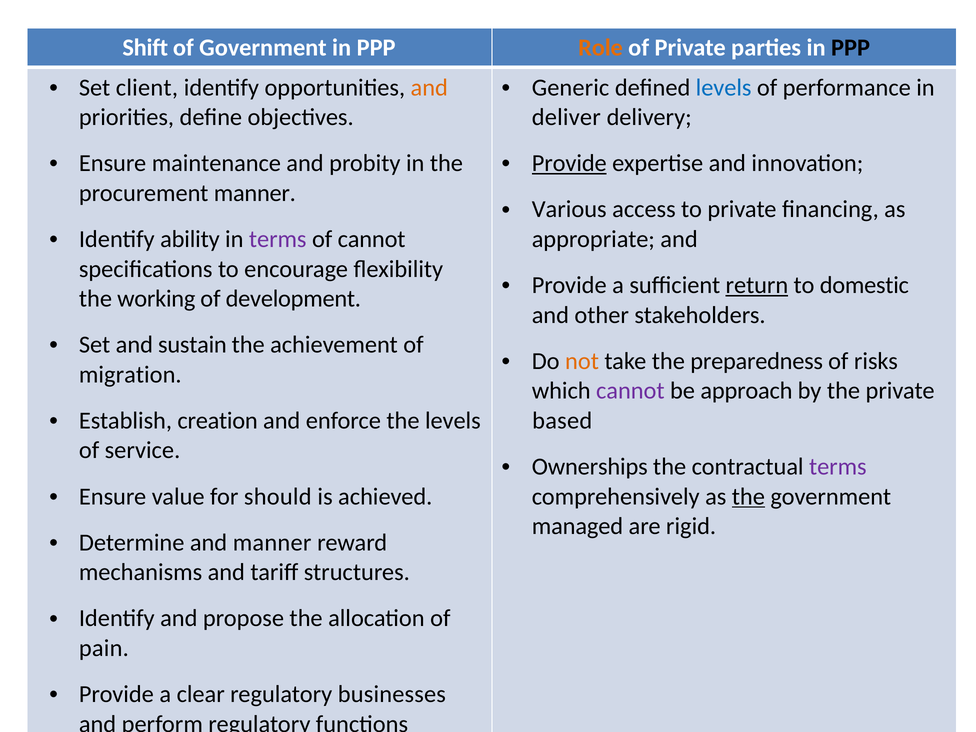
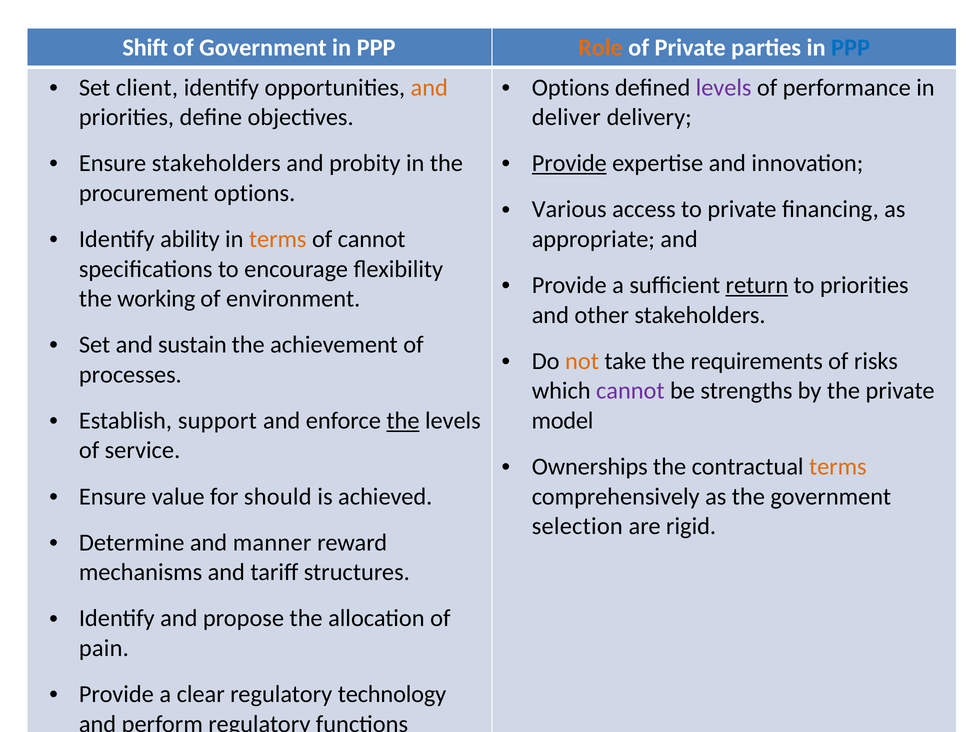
PPP colour: black -> blue (851, 48)
Generic: Generic -> Options (571, 87)
levels colour: blue -> purple (724, 87)
Ensure maintenance: maintenance -> stakeholders (216, 163)
procurement manner: manner -> options (255, 193)
terms colour: purple -> orange (278, 239)
to domestic: domestic -> priorities (864, 285)
development: development -> environment (293, 299)
preparedness: preparedness -> requirements (757, 361)
migration: migration -> processes (130, 375)
approach: approach -> strengths (746, 391)
creation: creation -> support (217, 421)
the underline: none -> present (403, 421)
based: based -> model (562, 421)
terms colour: purple -> orange (838, 467)
the underline: present -> none (748, 497)
managed: managed -> selection (577, 526)
businesses: businesses -> technology (392, 694)
